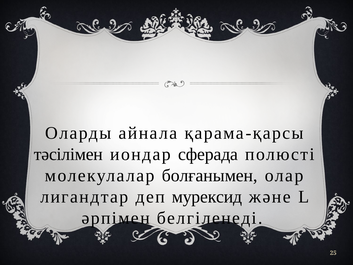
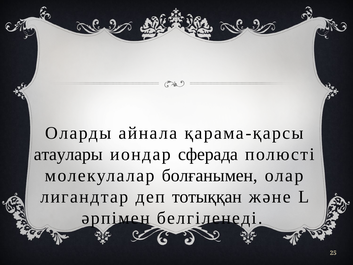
тәсілімен: тәсілімен -> атаулары (68, 154)
мурексид: мурексид -> тотыққан (207, 197)
